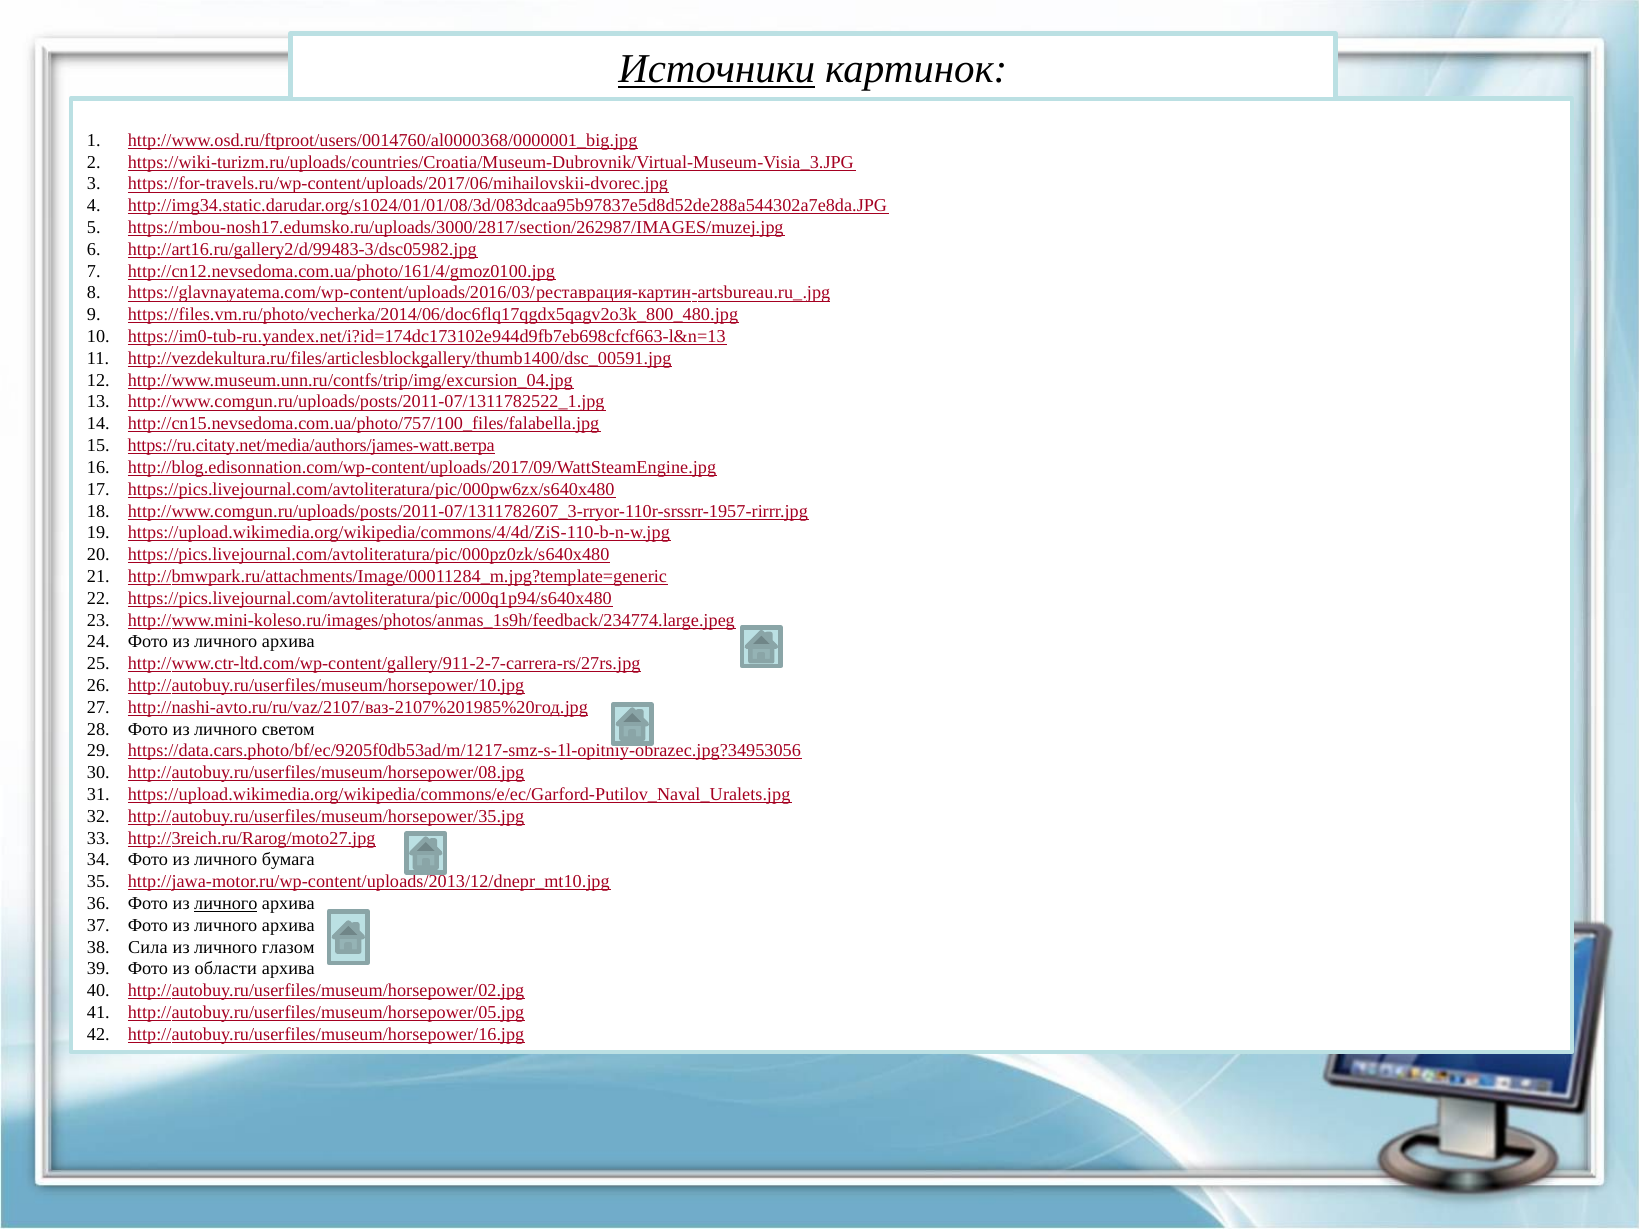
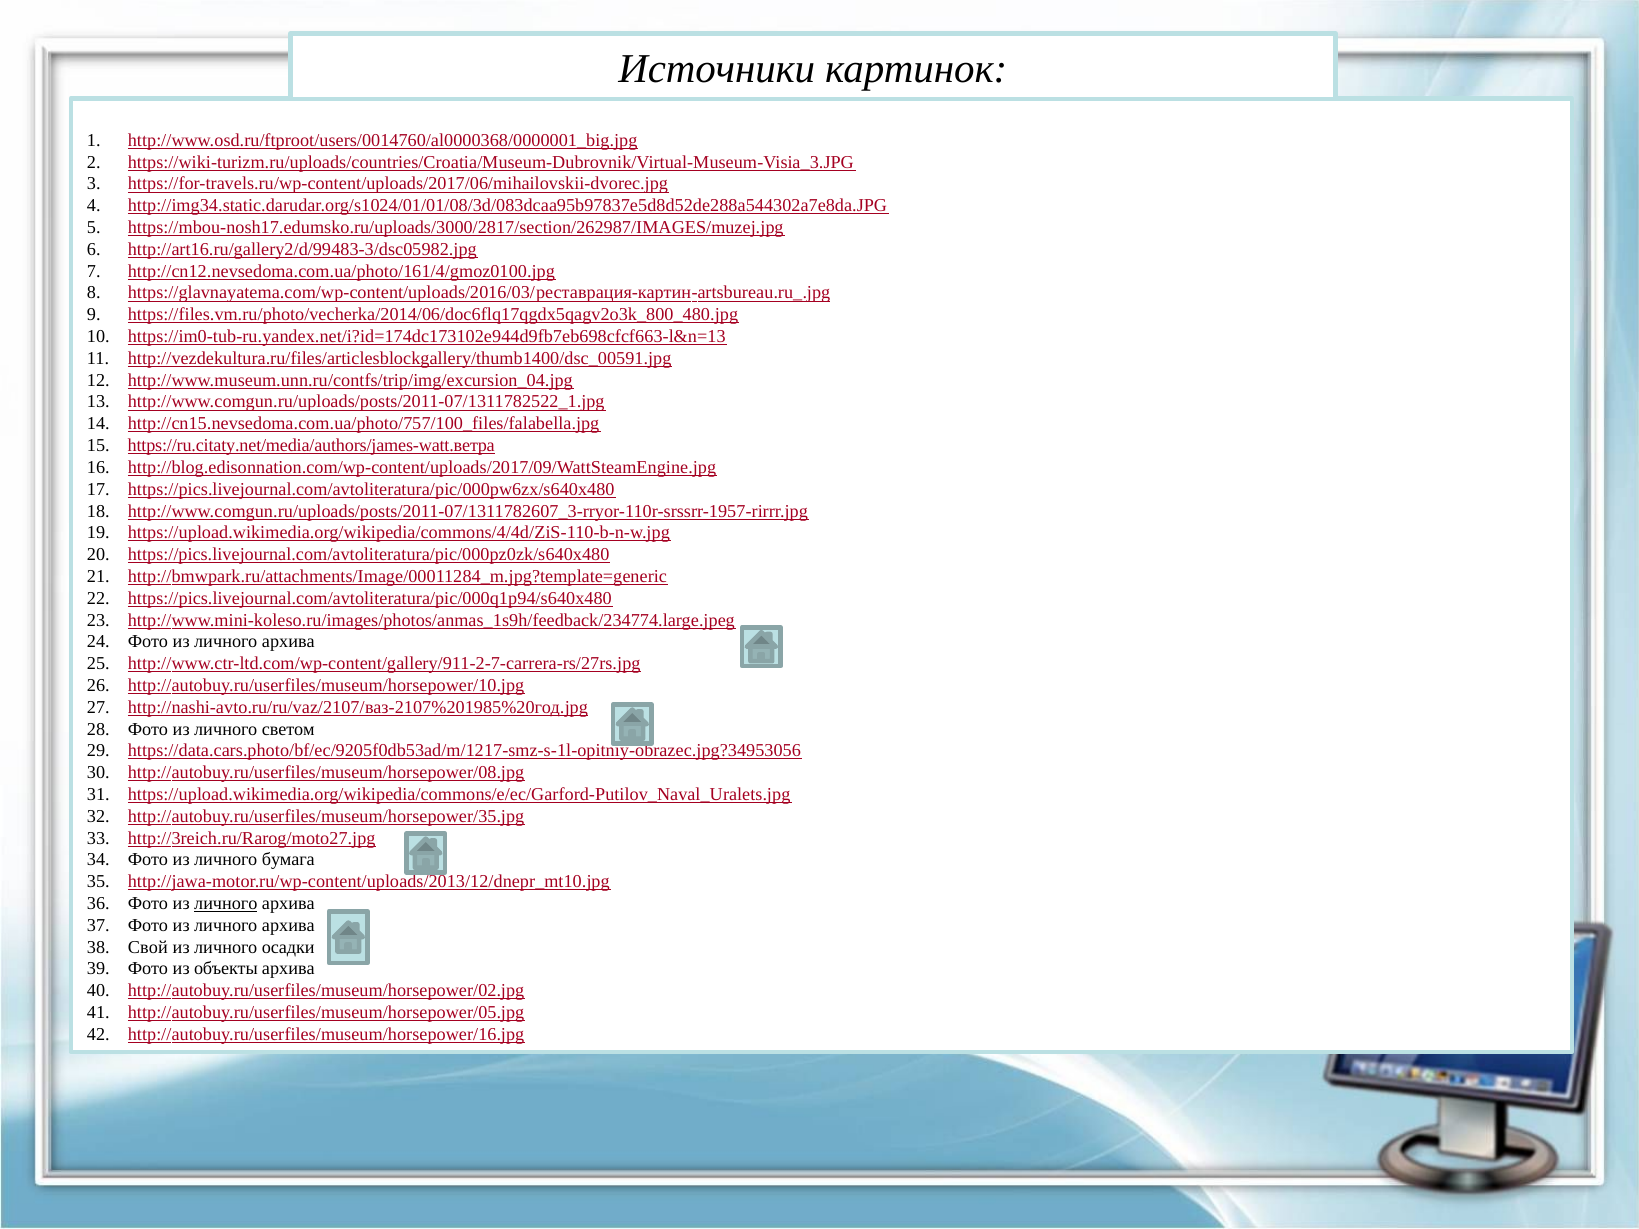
Источники underline: present -> none (717, 69)
Сила: Сила -> Свой (148, 947)
глазом: глазом -> осадки (288, 947)
области: области -> объекты (226, 969)
